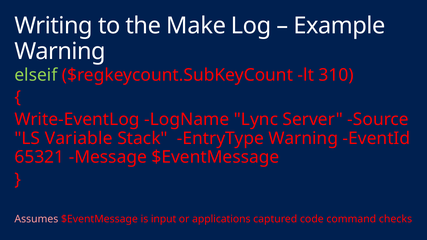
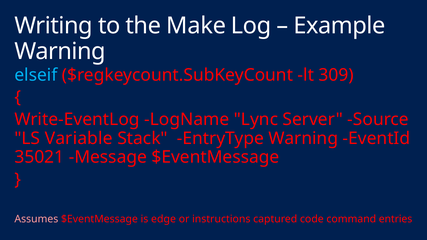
elseif colour: light green -> light blue (36, 75)
310: 310 -> 309 (336, 75)
65321: 65321 -> 35021 (39, 157)
input: input -> edge (163, 219)
applications: applications -> instructions (221, 219)
checks: checks -> entries (396, 219)
